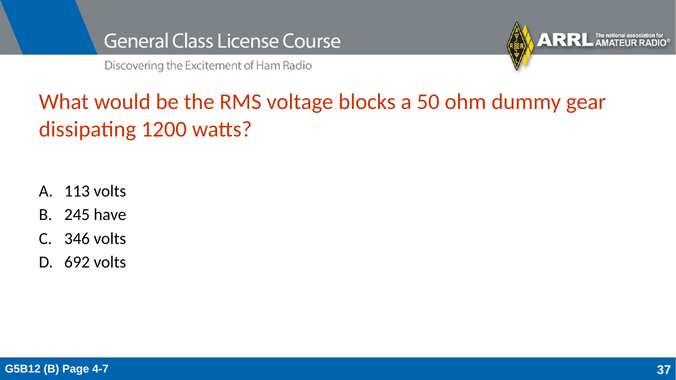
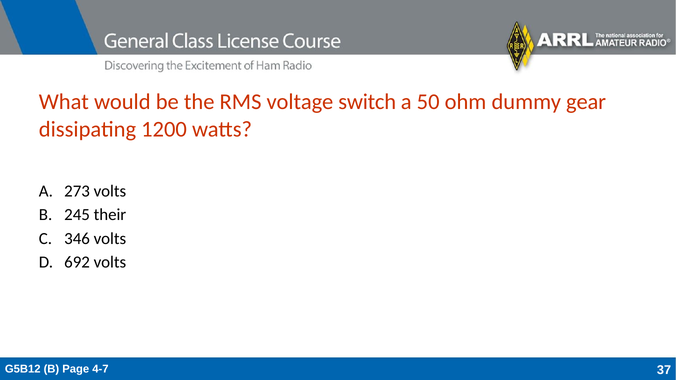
blocks: blocks -> switch (367, 102)
113: 113 -> 273 (77, 191)
have: have -> their (110, 215)
